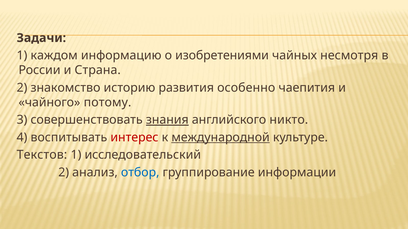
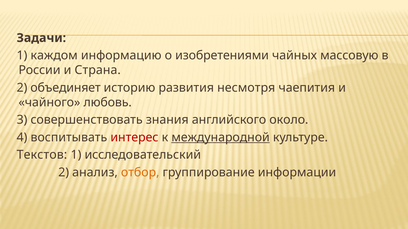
несмотря: несмотря -> массовую (349, 56)
знакомство: знакомство -> объединяет (66, 88)
особенно: особенно -> несмотря (246, 88)
потому: потому -> любовь (108, 103)
знания underline: present -> none (167, 120)
никто: никто -> около (289, 120)
отбор colour: blue -> orange (140, 173)
